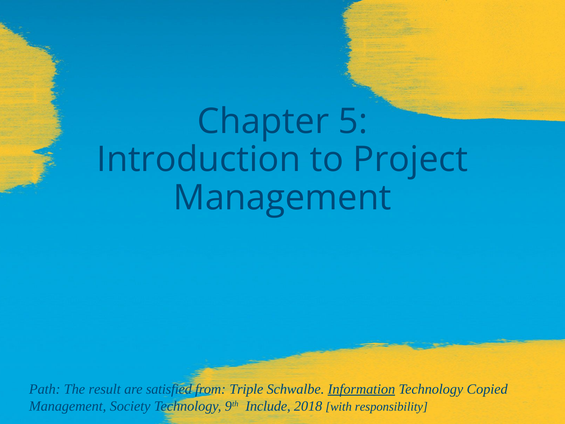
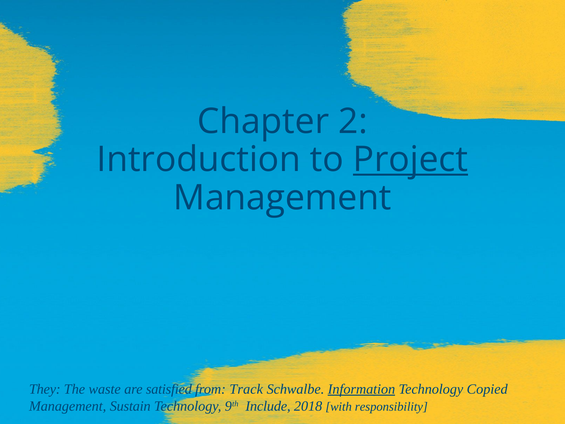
5: 5 -> 2 (353, 121)
Project underline: none -> present (410, 159)
Path: Path -> They (45, 389)
result: result -> waste (105, 389)
Triple: Triple -> Track (246, 389)
Society: Society -> Sustain (130, 406)
